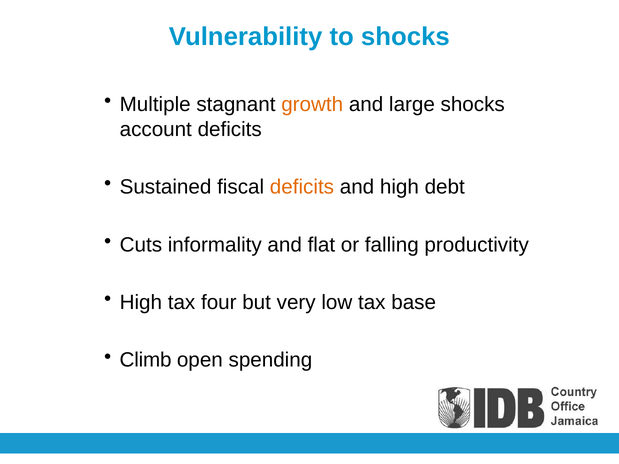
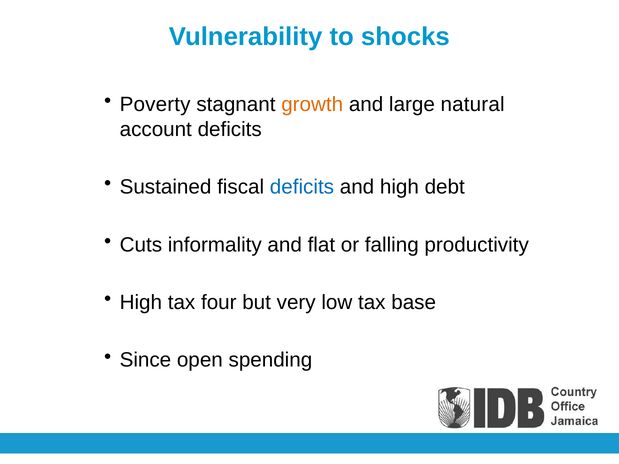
Multiple: Multiple -> Poverty (155, 105)
large shocks: shocks -> natural (473, 105)
deficits colour: orange -> blue (302, 187)
Climb: Climb -> Since (145, 360)
